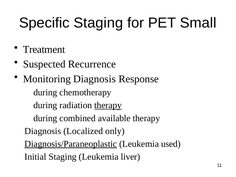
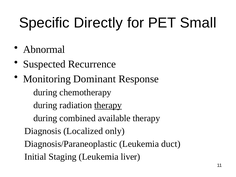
Specific Staging: Staging -> Directly (98, 23)
Treatment: Treatment -> Abnormal (44, 50)
Monitoring Diagnosis: Diagnosis -> Dominant (95, 79)
Diagnosis/Paraneoplastic underline: present -> none (71, 144)
used: used -> duct (171, 144)
